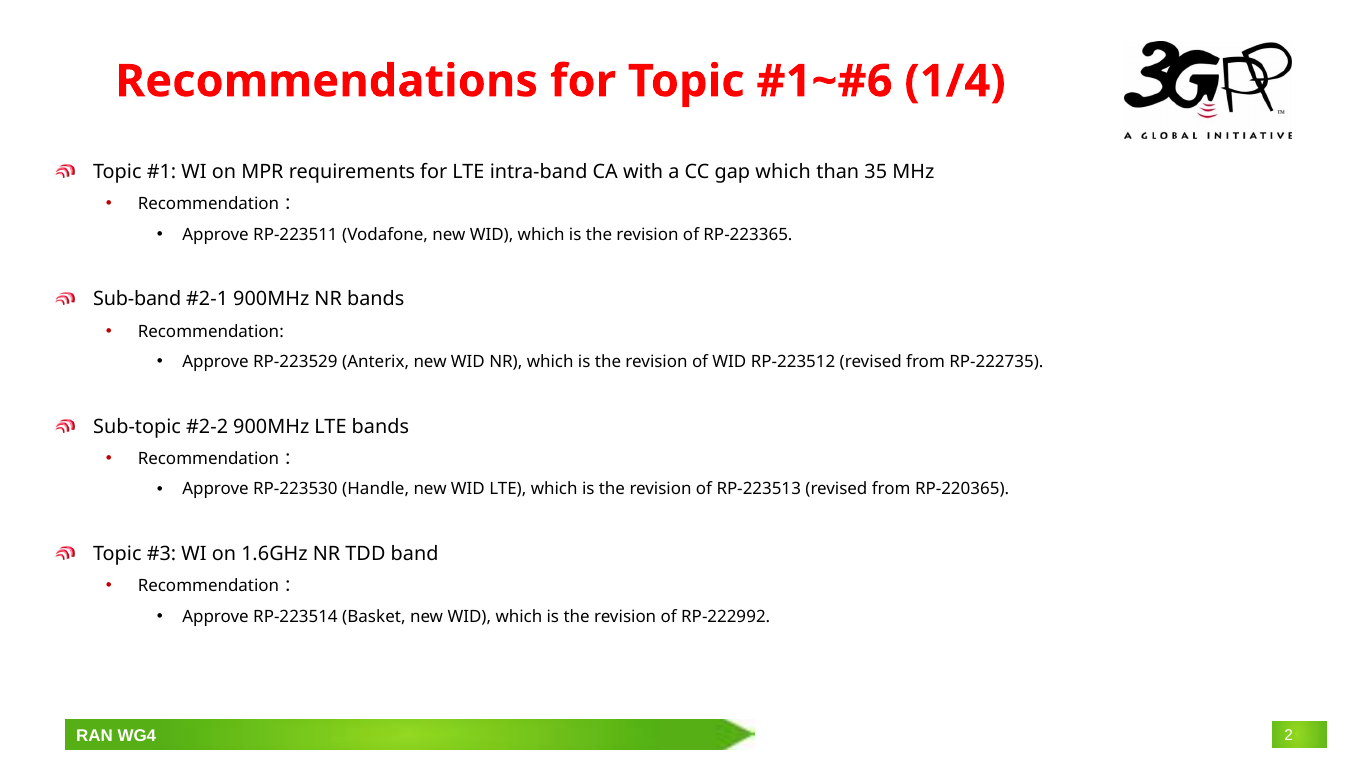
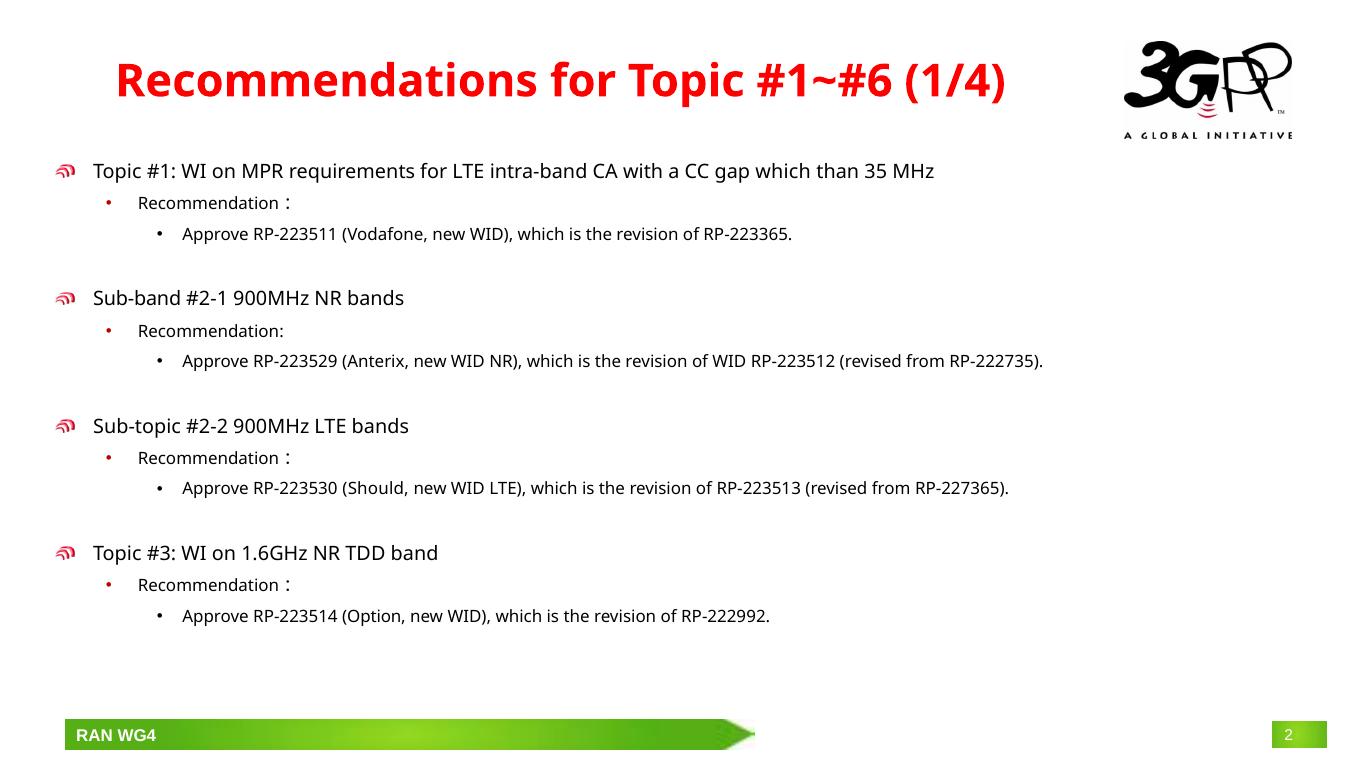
Handle: Handle -> Should (376, 490)
RP-220365: RP-220365 -> RP-227365 (962, 490)
Basket: Basket -> Option (374, 617)
